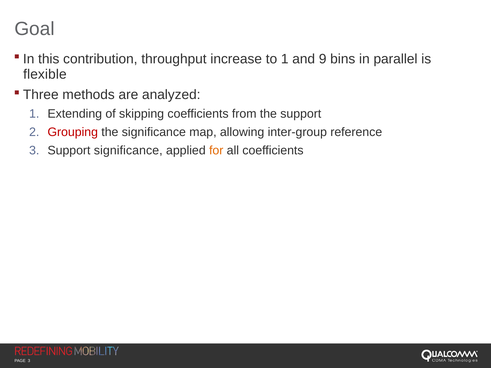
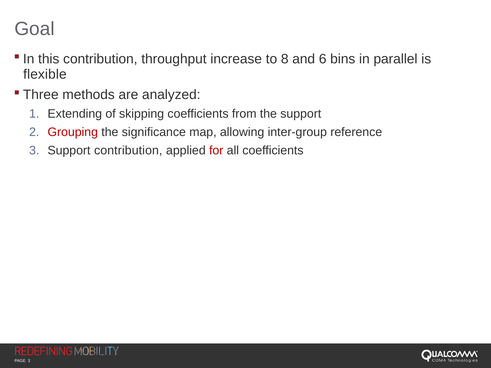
to 1: 1 -> 8 (285, 59)
9: 9 -> 6 (323, 59)
Support significance: significance -> contribution (128, 151)
for colour: orange -> red (216, 151)
